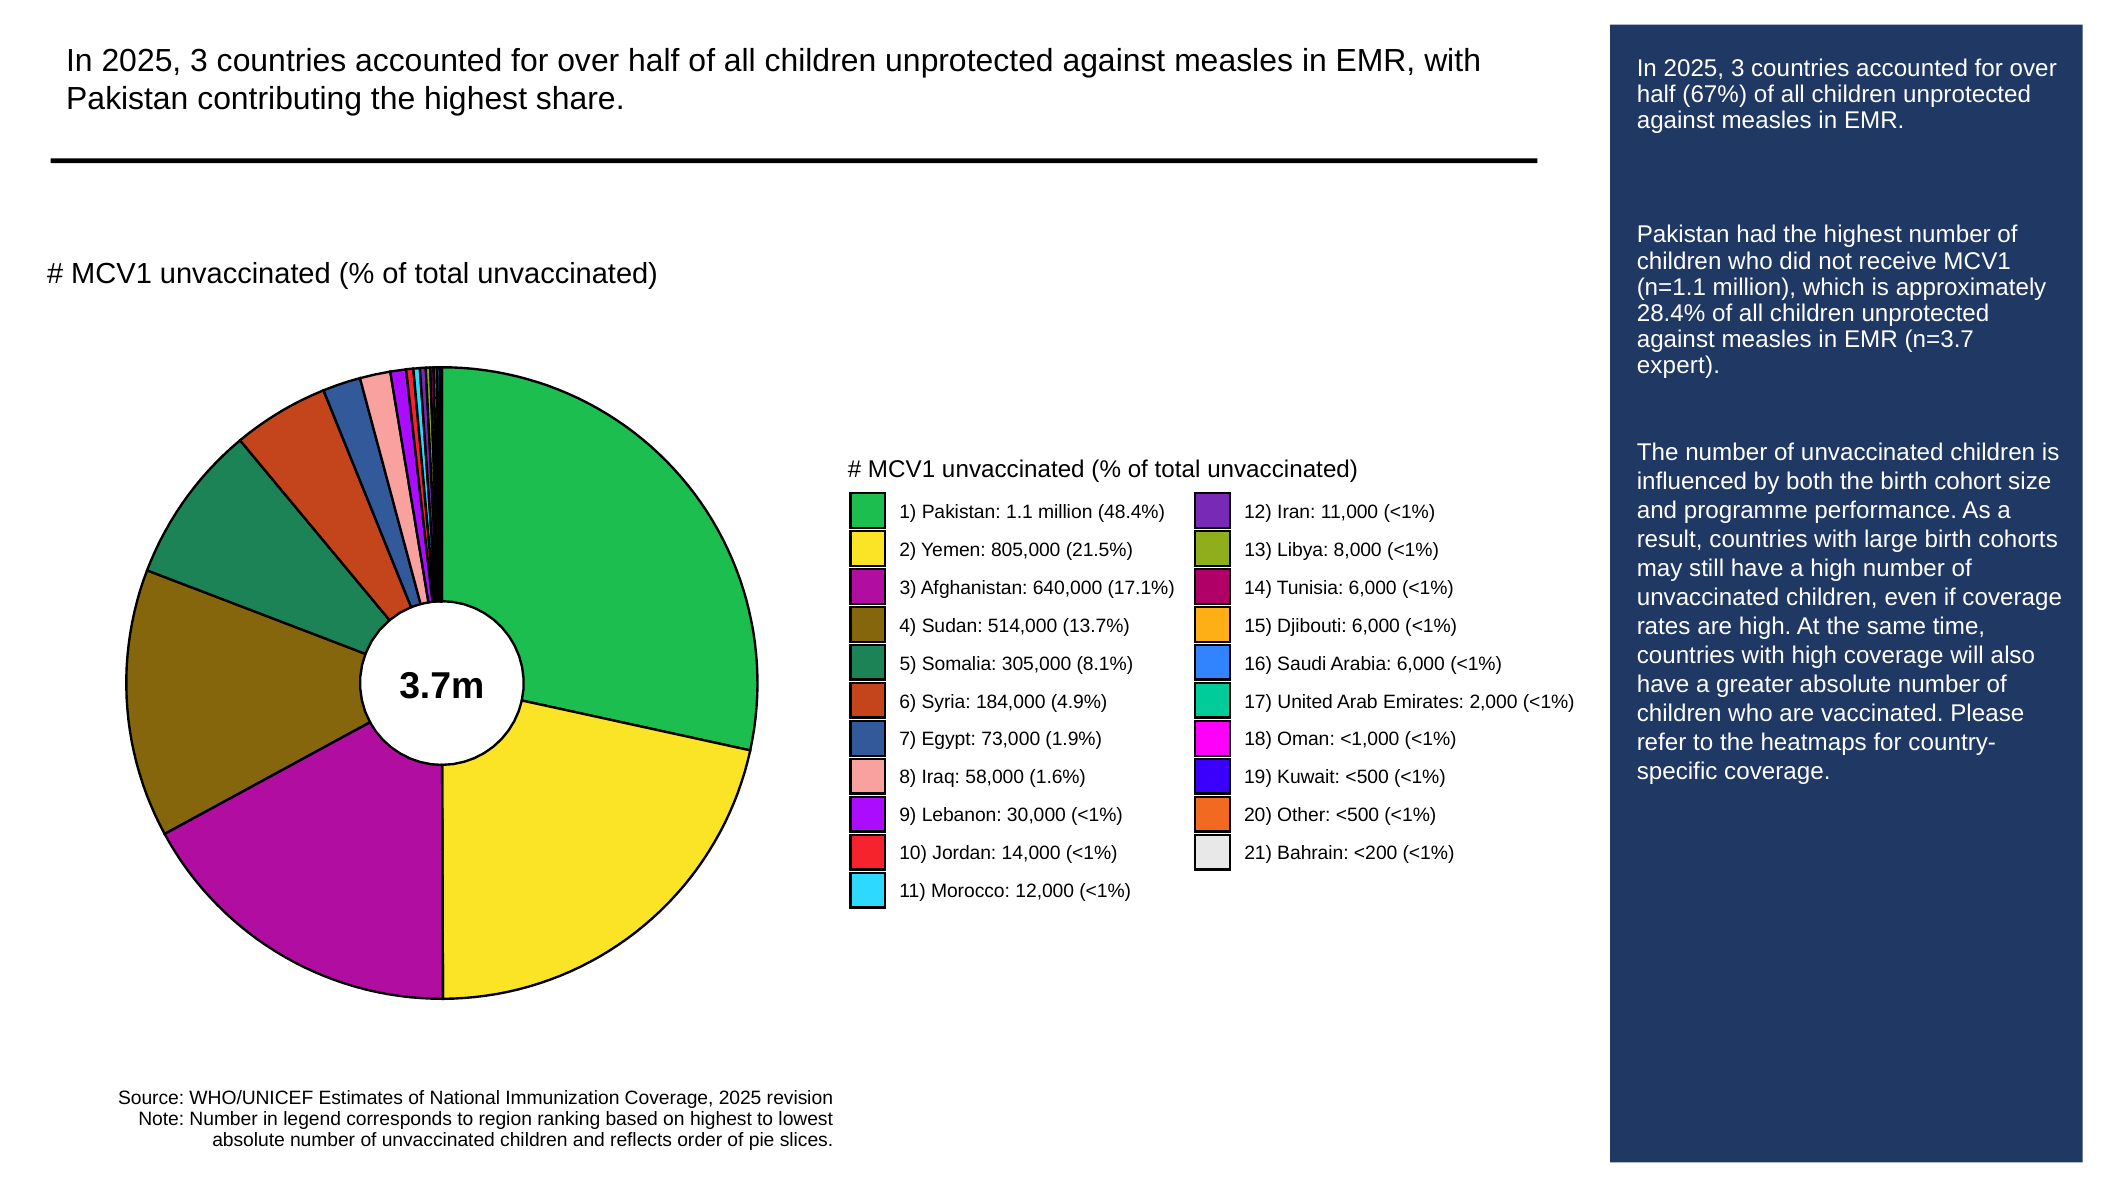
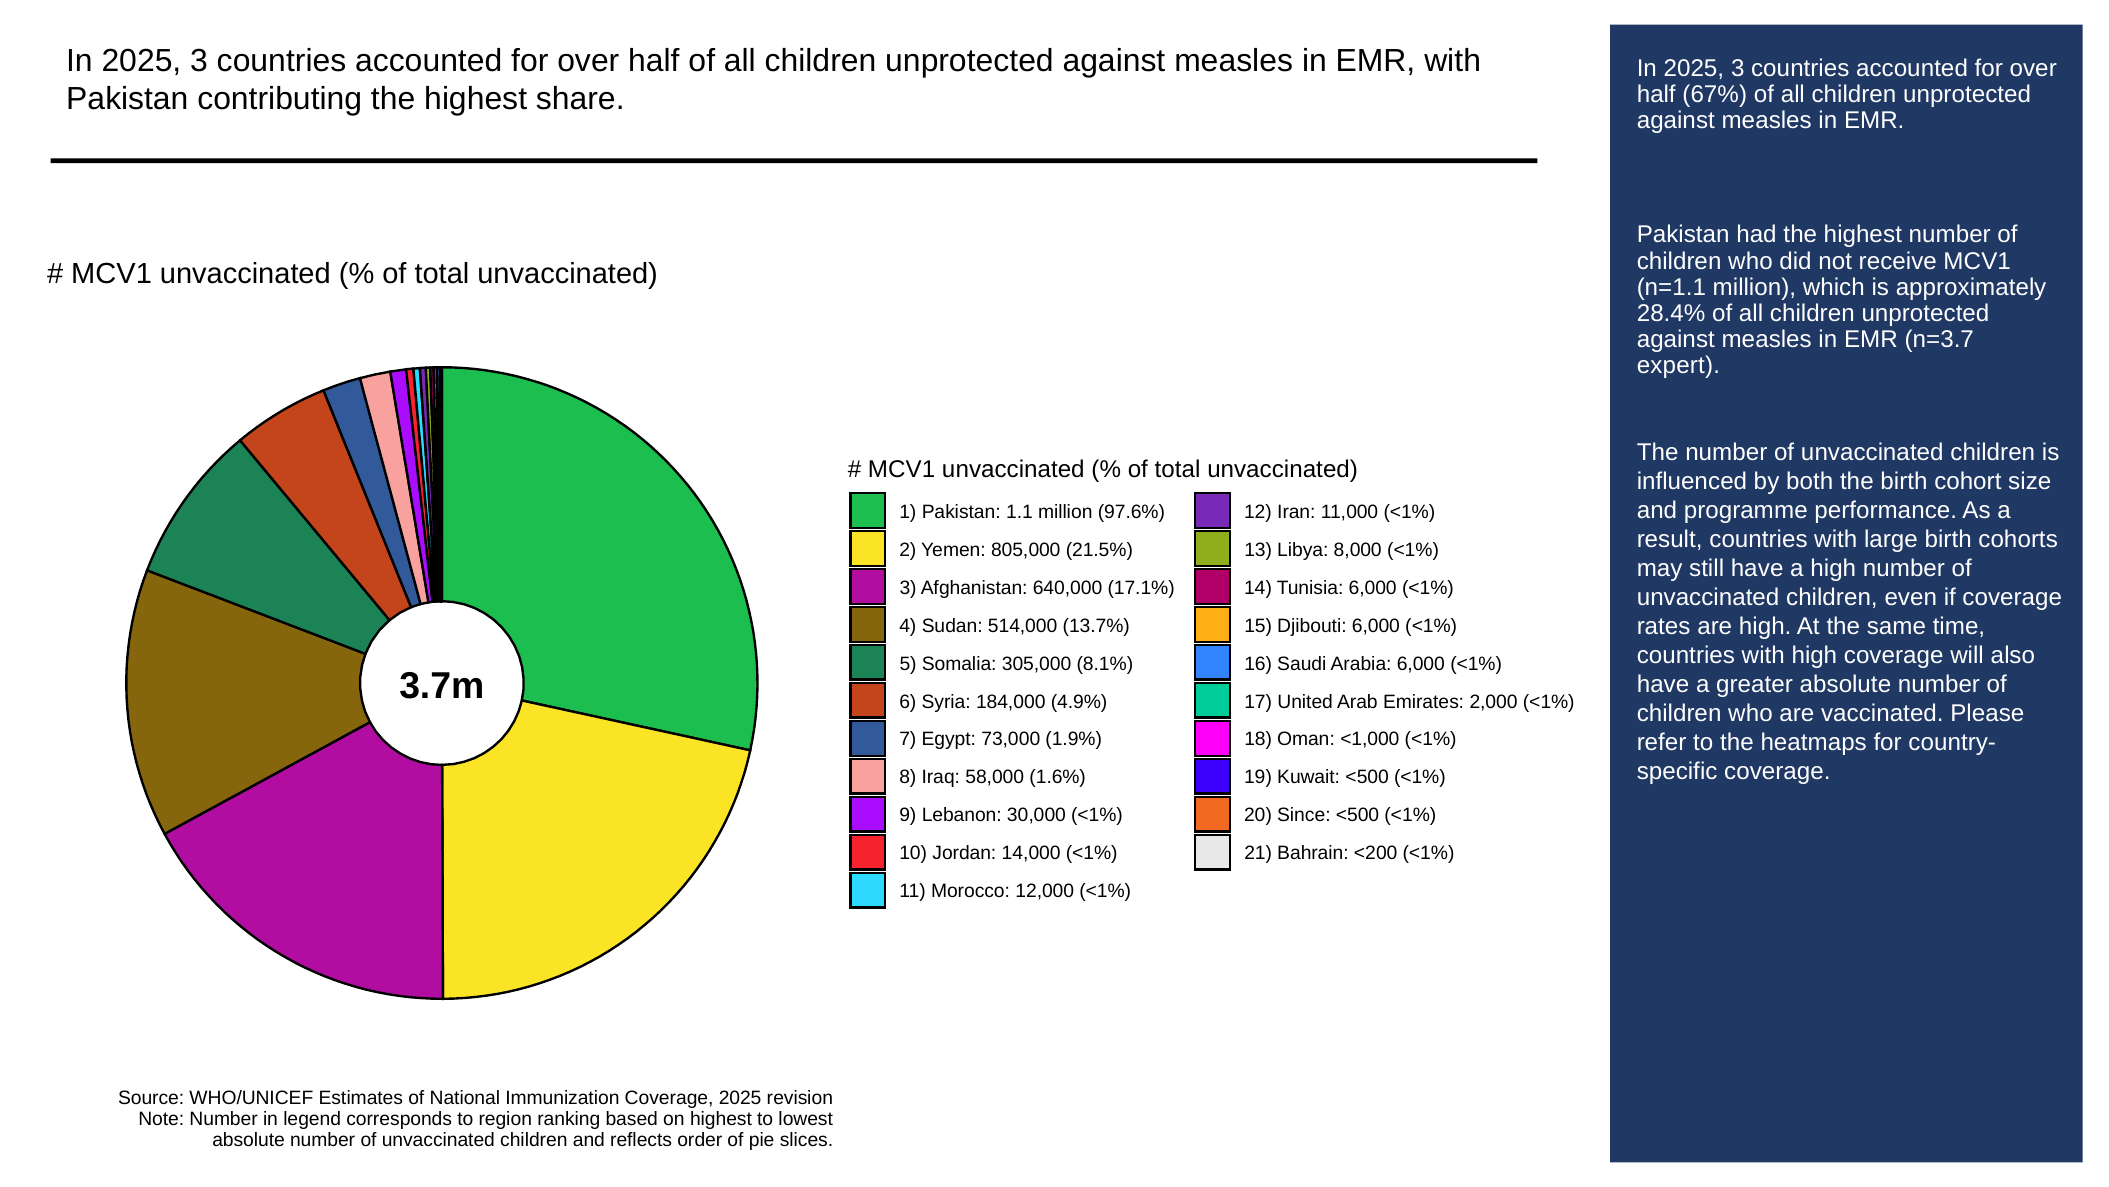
48.4%: 48.4% -> 97.6% (1131, 511)
Other: Other -> Since (1304, 815)
